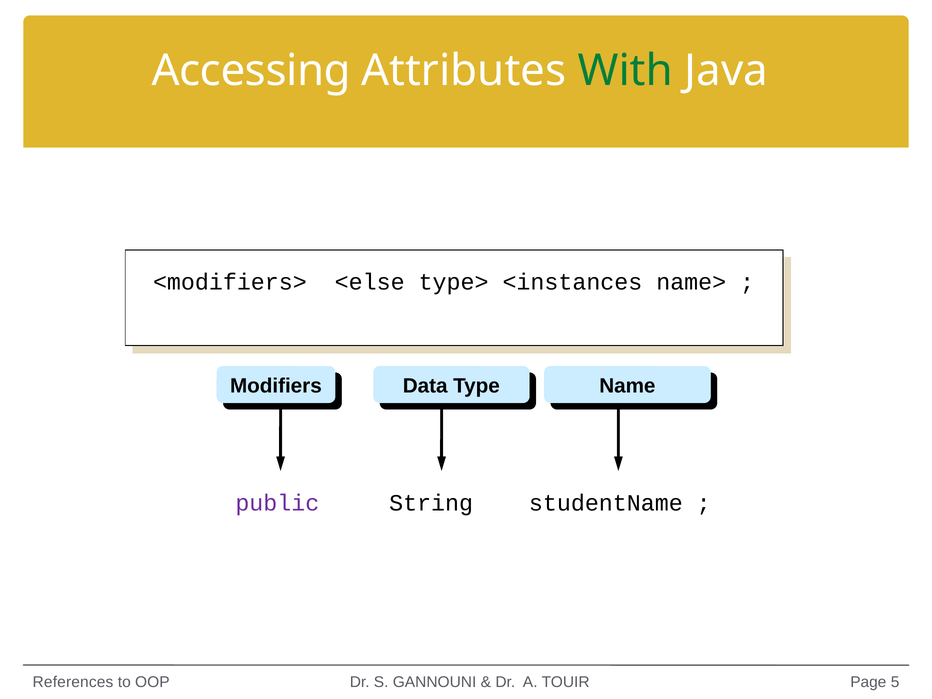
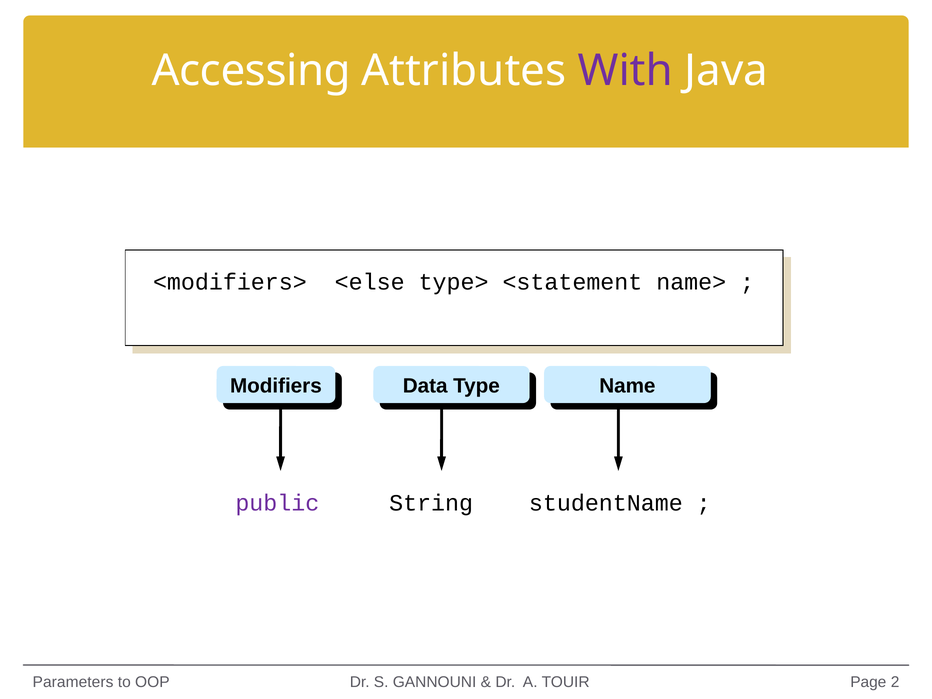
With colour: green -> purple (625, 71)
<instances: <instances -> <statement (572, 282)
References: References -> Parameters (73, 682)
5: 5 -> 2 (895, 682)
